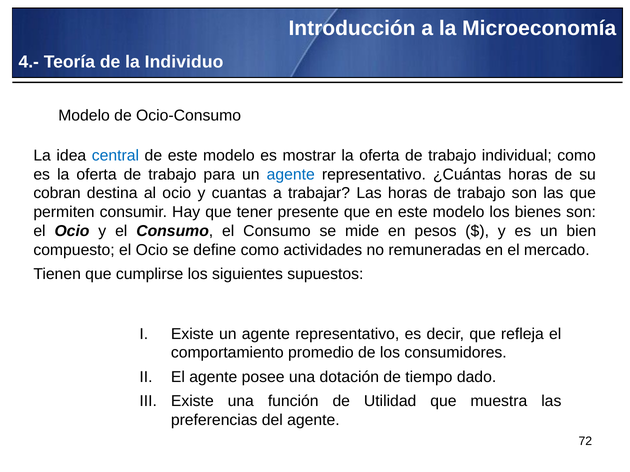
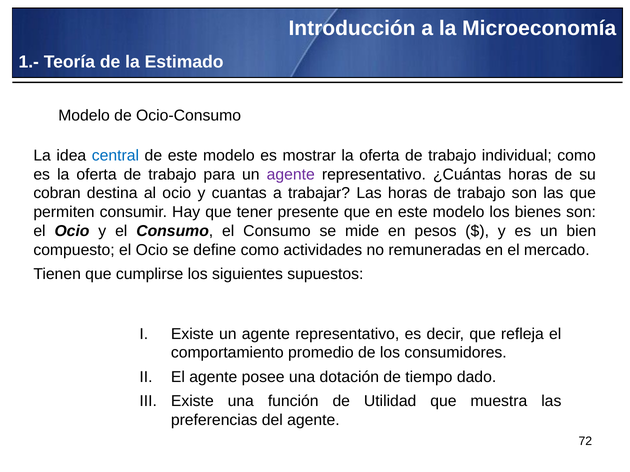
4.-: 4.- -> 1.- (29, 62)
Individuo: Individuo -> Estimado (184, 62)
agente colour: blue -> purple (291, 175)
